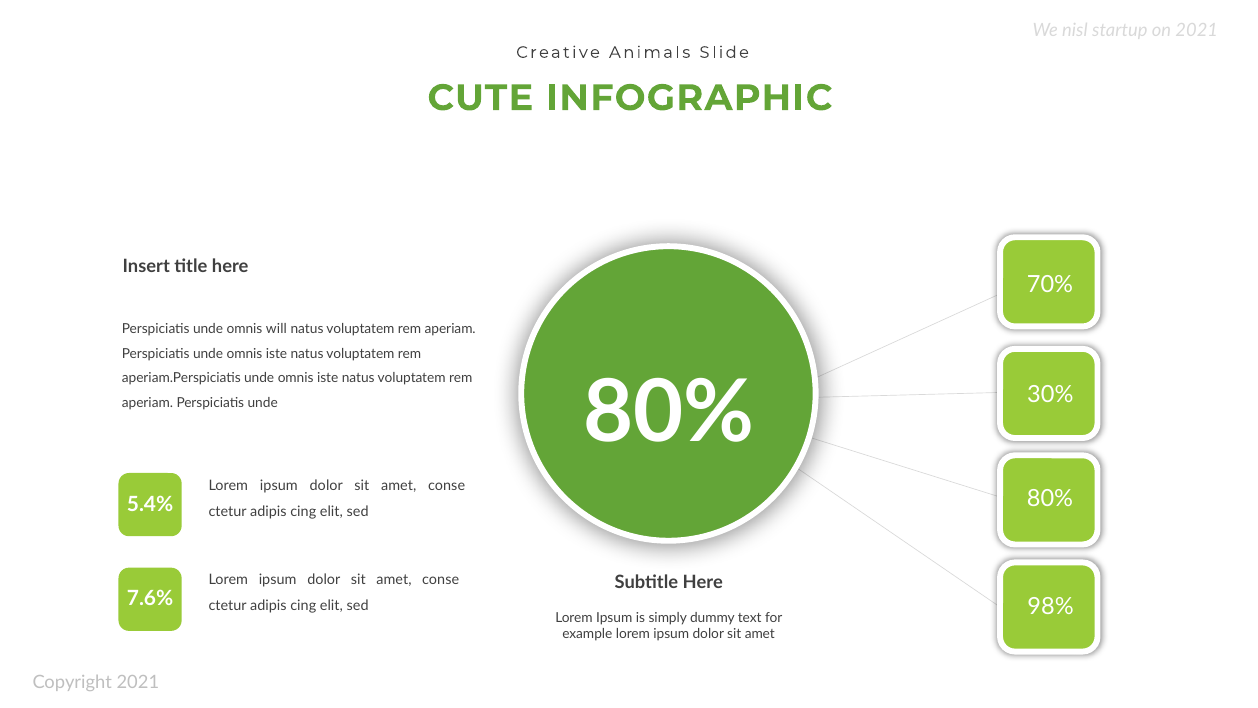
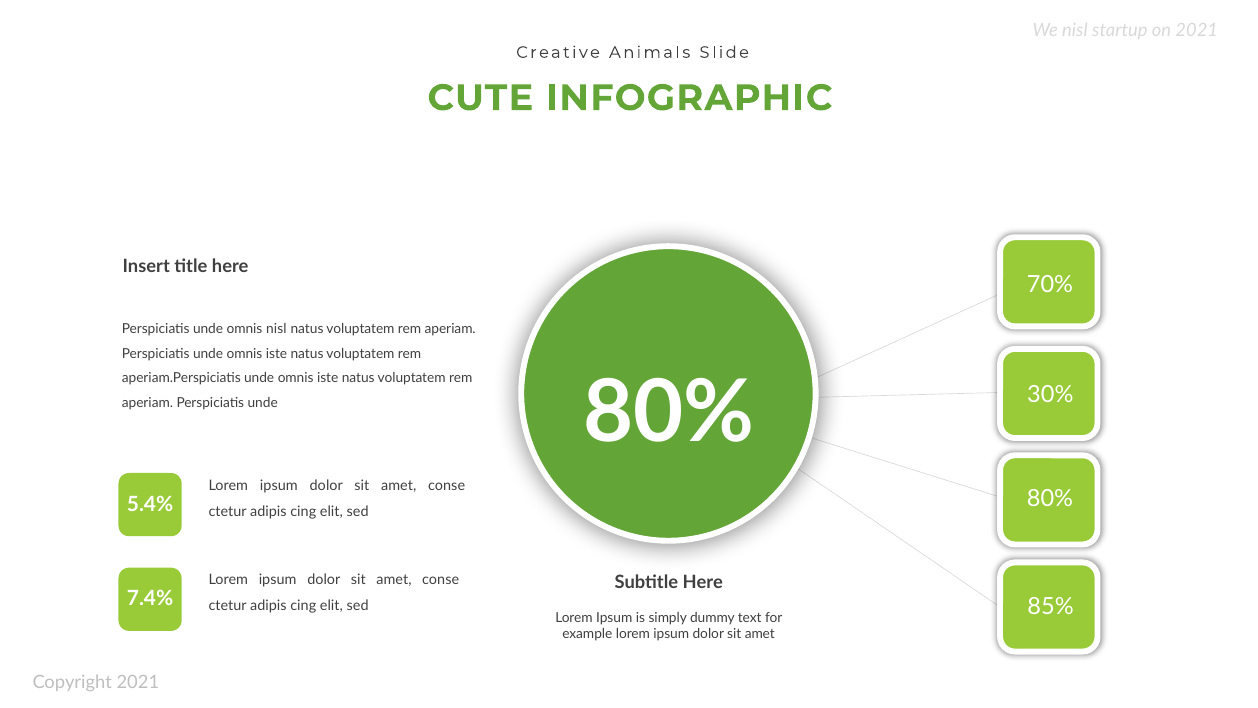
omnis will: will -> nisl (276, 329)
7.6%: 7.6% -> 7.4% (150, 599)
98%: 98% -> 85% (1051, 607)
